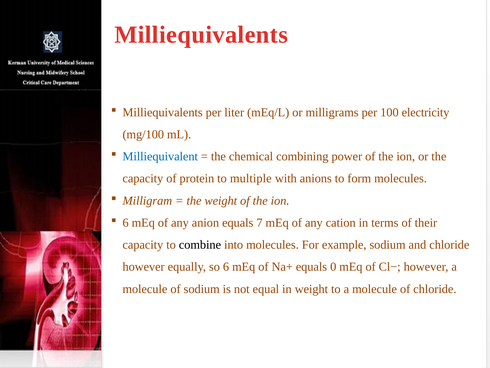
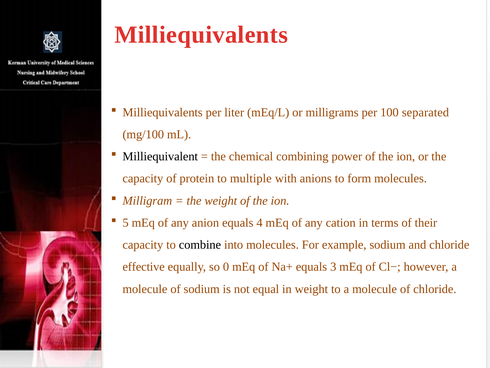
electricity: electricity -> separated (425, 112)
Milliequivalent colour: blue -> black (160, 156)
6: 6 -> 5 (126, 222)
7: 7 -> 4 (259, 222)
however: however -> effective (144, 267)
so 6: 6 -> 0 (226, 267)
0: 0 -> 3 (333, 267)
